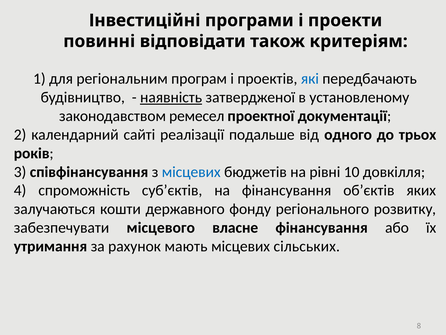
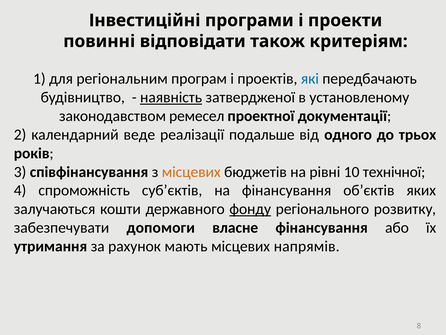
сайті: сайті -> веде (139, 134)
місцевих colour: blue -> orange (191, 172)
довкілля: довкілля -> технічної (394, 172)
фонду underline: none -> present (250, 209)
місцевого: місцевого -> допомоги (161, 227)
сільських: сільських -> напрямів (307, 246)
